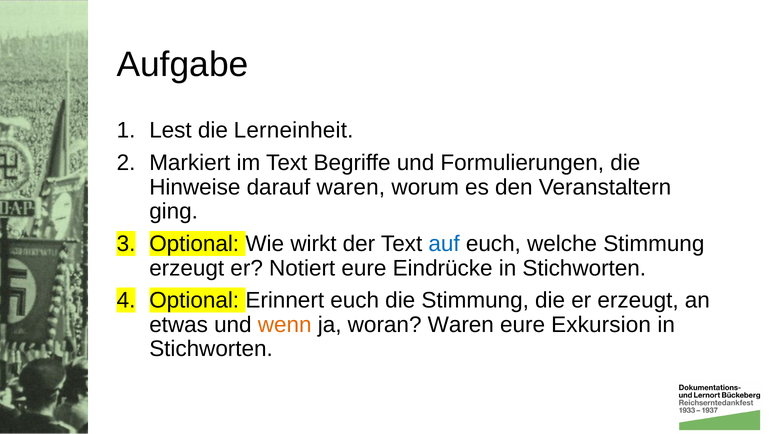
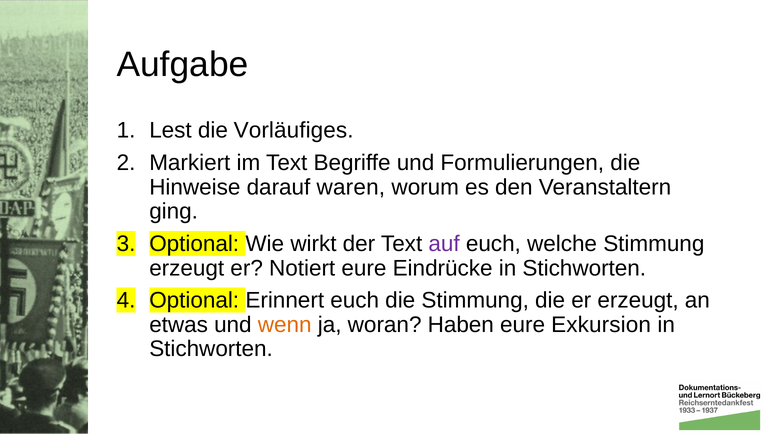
Lerneinheit: Lerneinheit -> Vorläufiges (294, 131)
auf colour: blue -> purple (444, 244)
woran Waren: Waren -> Haben (461, 325)
